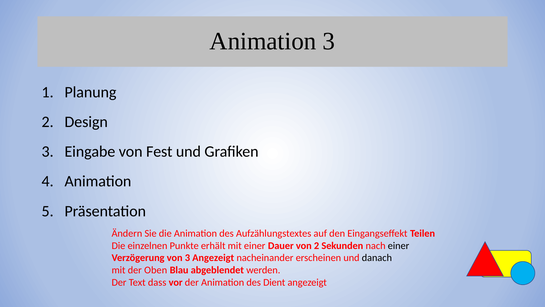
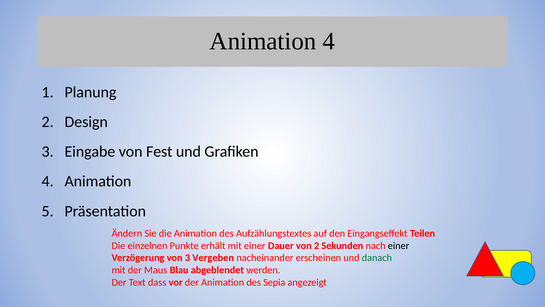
Animation 3: 3 -> 4 (329, 41)
3 Angezeigt: Angezeigt -> Vergeben (213, 258)
danach colour: black -> green (377, 258)
Oben: Oben -> Maus (156, 270)
Dient: Dient -> Sepia (274, 282)
